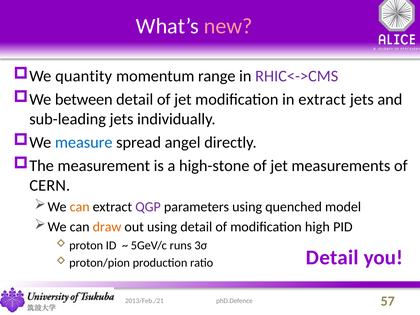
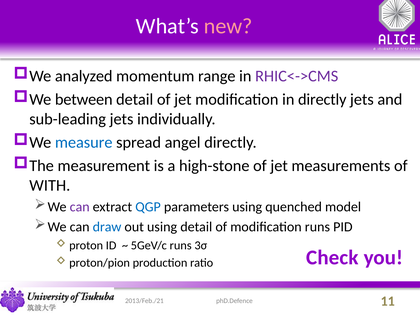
quantity: quantity -> analyzed (84, 76)
in extract: extract -> directly (322, 100)
CERN: CERN -> WITH (50, 185)
can colour: orange -> purple (80, 207)
QGP colour: purple -> blue (148, 207)
draw colour: orange -> blue (107, 227)
modification high: high -> runs (317, 227)
Detail: Detail -> Check (332, 257)
57: 57 -> 11 (388, 301)
